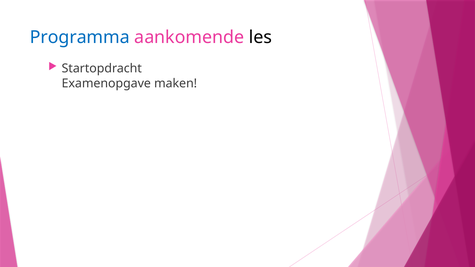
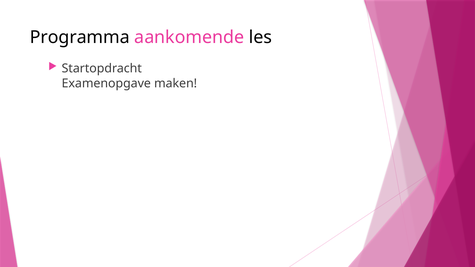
Programma colour: blue -> black (80, 37)
